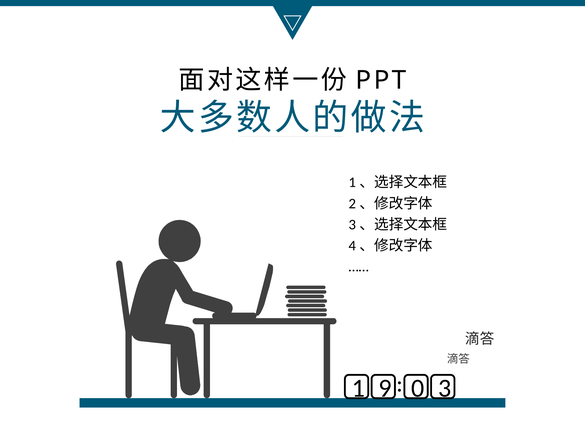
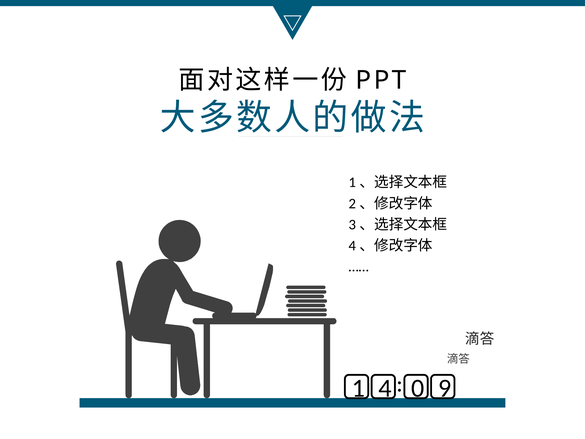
9: 9 -> 4 (385, 388)
3: 3 -> 9 (445, 388)
